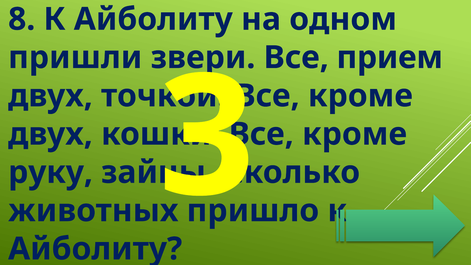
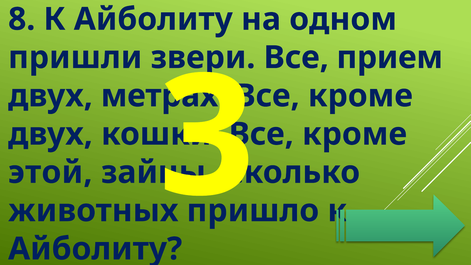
точкой: точкой -> метрах (164, 96)
руку: руку -> этой (50, 172)
